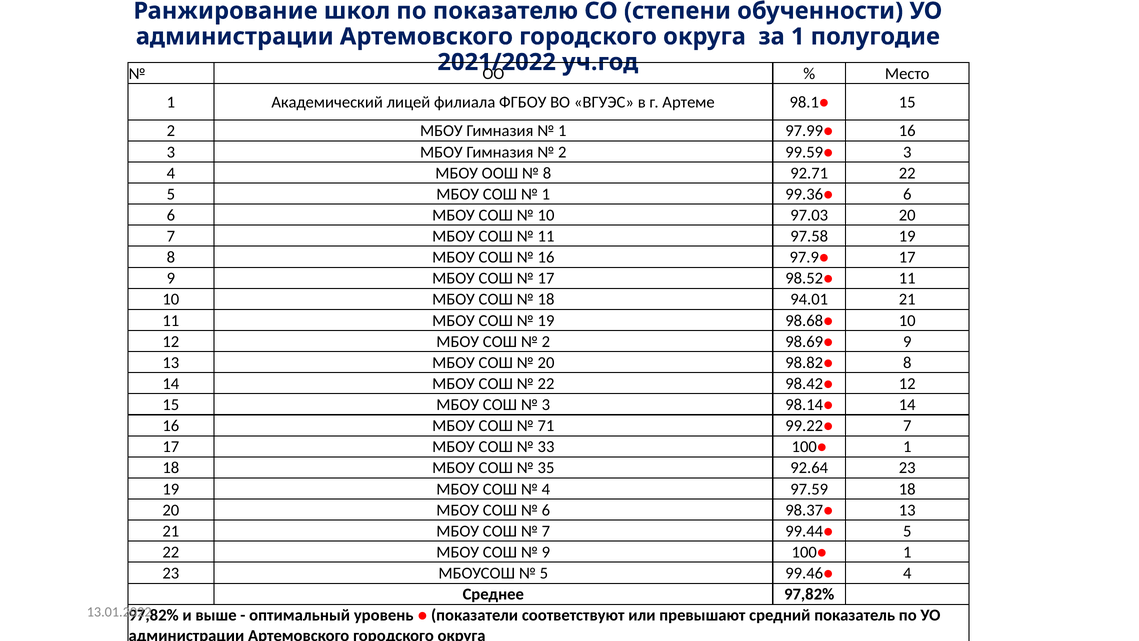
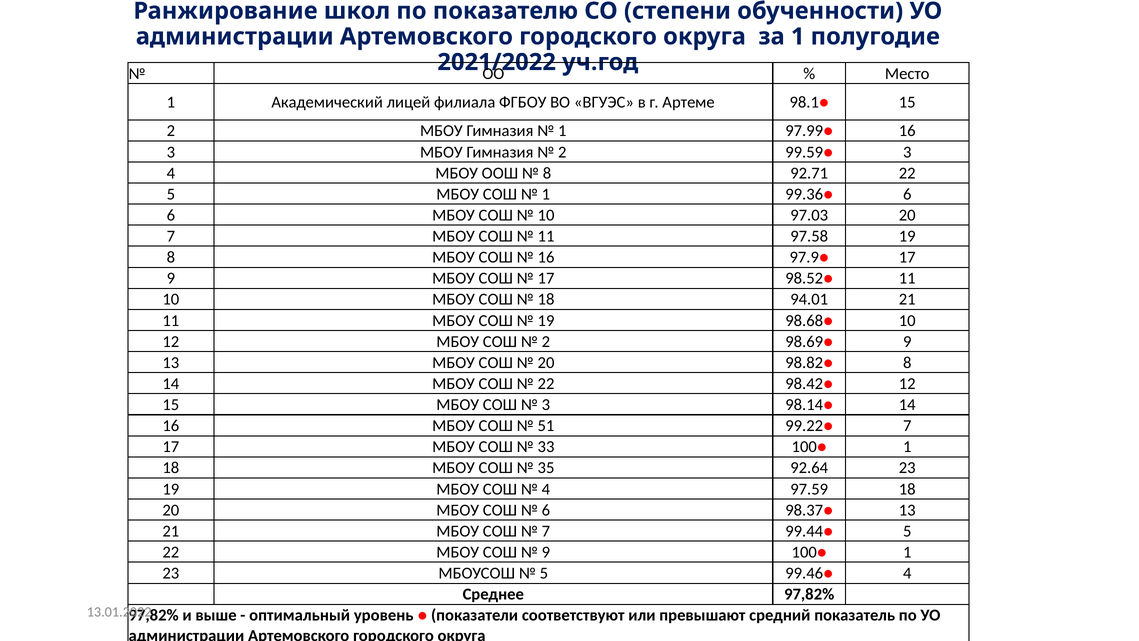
71: 71 -> 51 (546, 426)
